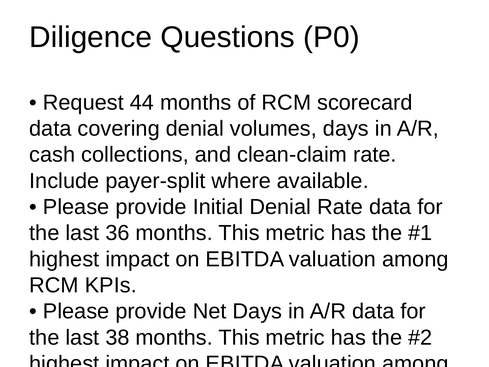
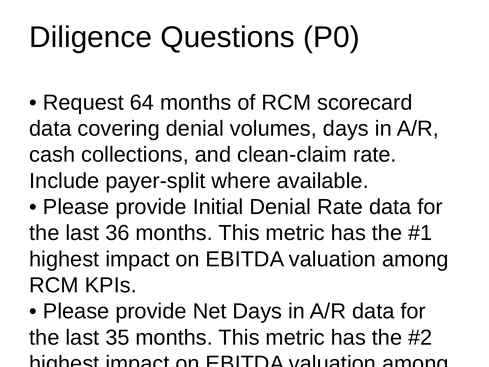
44: 44 -> 64 (142, 103)
38: 38 -> 35 (117, 337)
